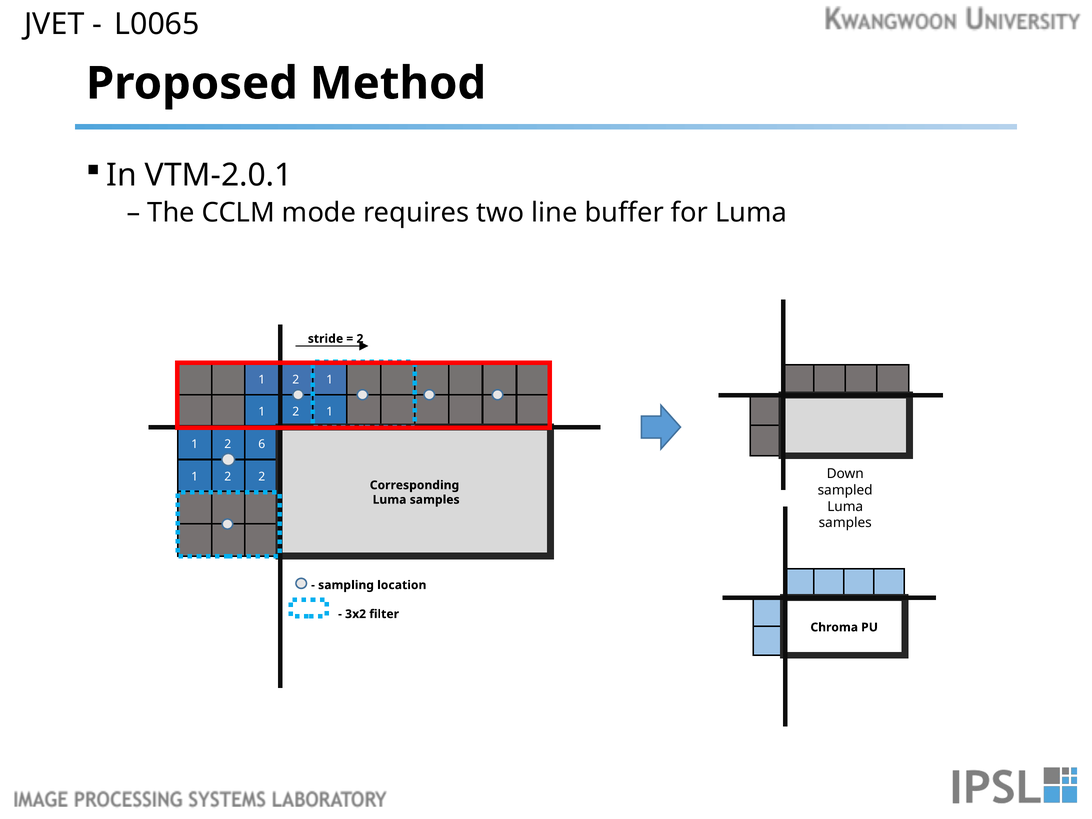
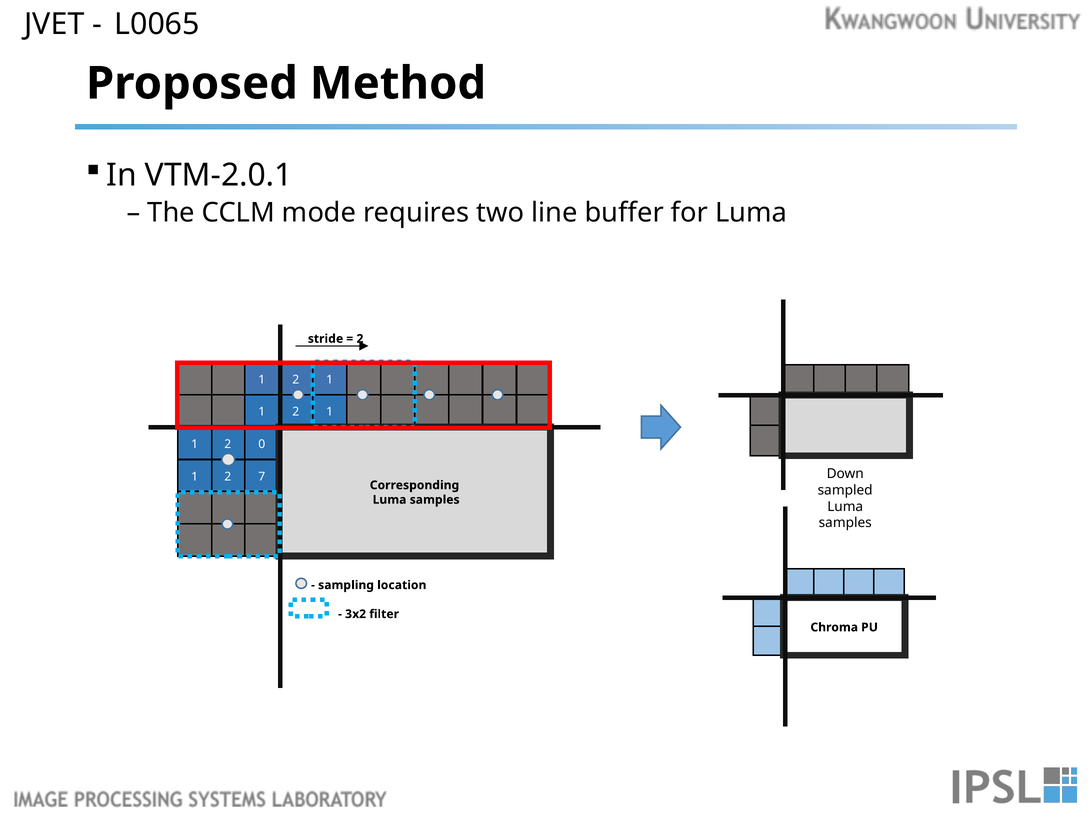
6: 6 -> 0 (262, 444)
2 2: 2 -> 7 (262, 477)
